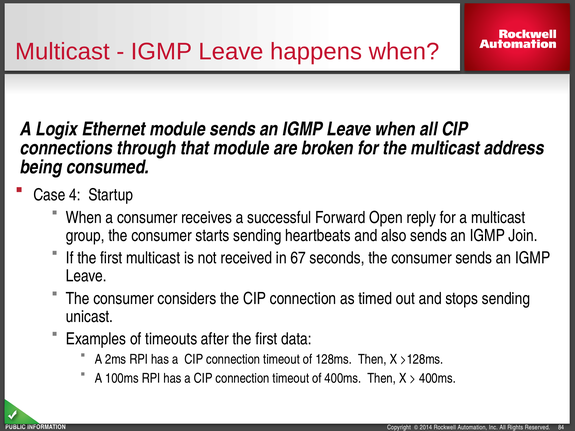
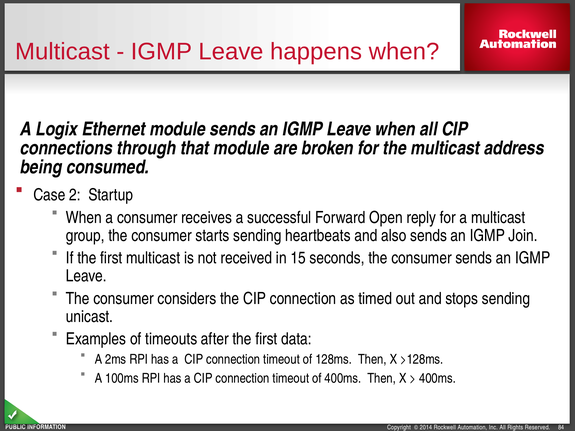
4: 4 -> 2 (75, 195)
67: 67 -> 15 (298, 258)
